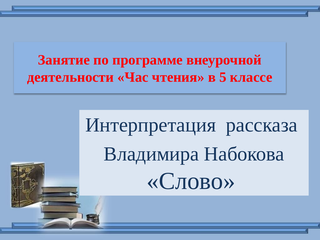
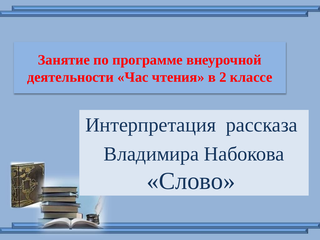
5: 5 -> 2 (223, 77)
